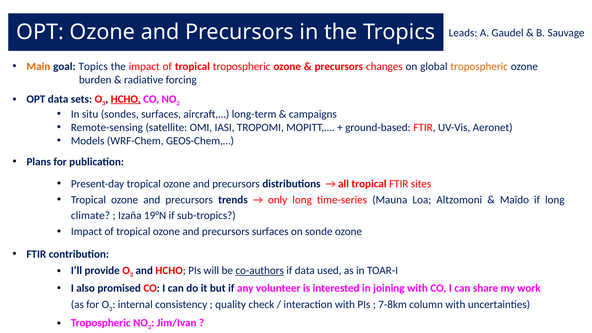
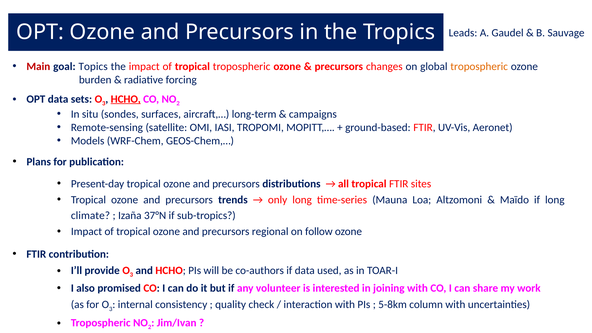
Main colour: orange -> red (38, 66)
19°N: 19°N -> 37°N (155, 216)
precursors surfaces: surfaces -> regional (270, 232)
sonde: sonde -> follow (319, 232)
co-authors underline: present -> none (260, 270)
7-8km: 7-8km -> 5-8km (393, 305)
